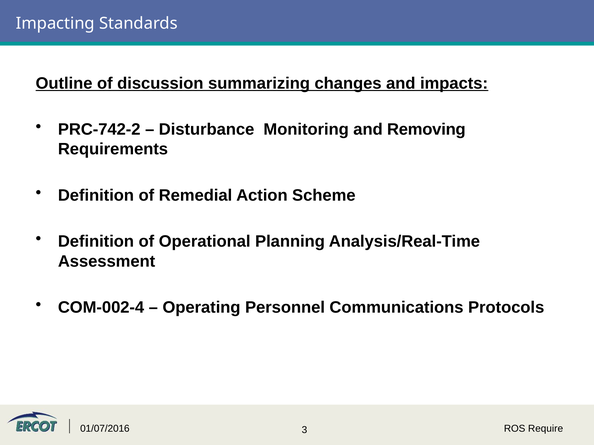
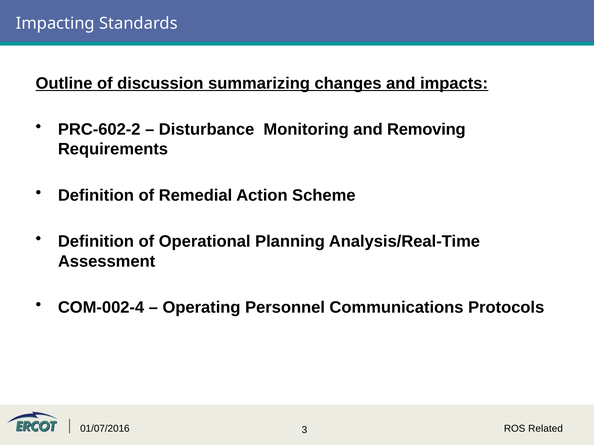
PRC-742-2: PRC-742-2 -> PRC-602-2 (99, 130)
Require: Require -> Related (546, 429)
